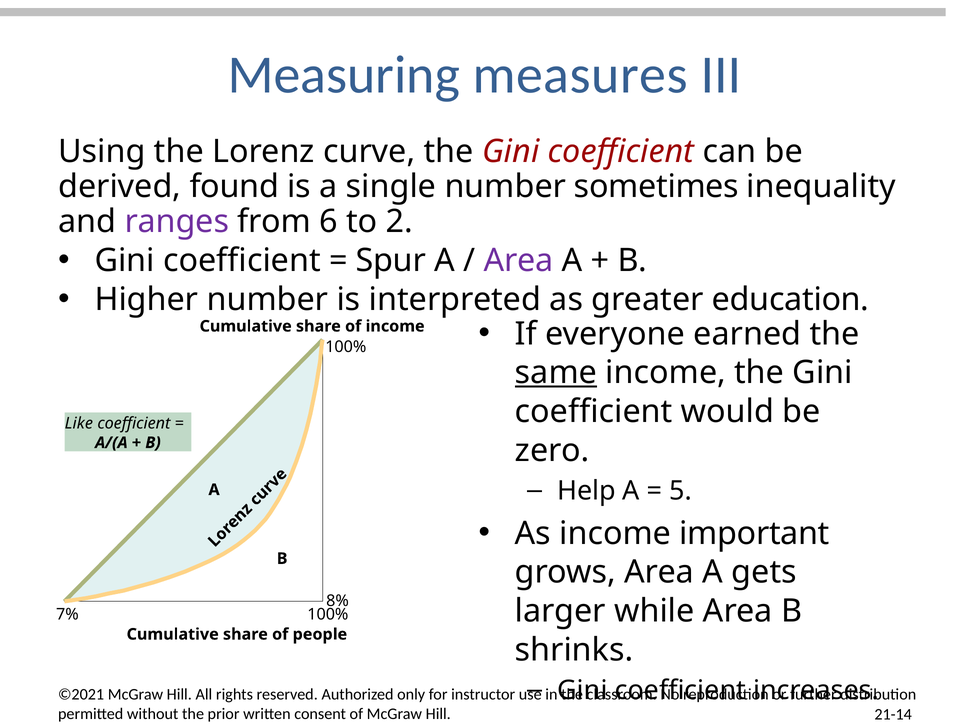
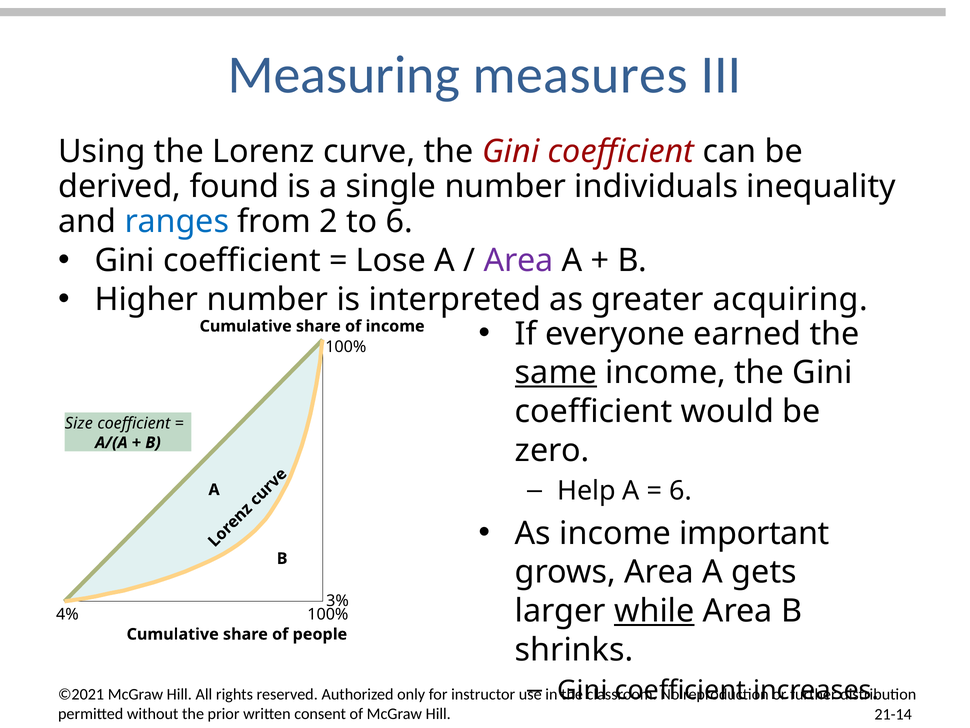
sometimes: sometimes -> individuals (656, 186)
ranges colour: purple -> blue (177, 221)
6: 6 -> 2 (329, 221)
to 2: 2 -> 6 (399, 221)
Spur: Spur -> Lose (391, 260)
education: education -> acquiring (790, 299)
Like: Like -> Size (79, 423)
5: 5 -> 6 (680, 491)
8%: 8% -> 3% (338, 600)
while underline: none -> present (654, 611)
7%: 7% -> 4% (67, 614)
